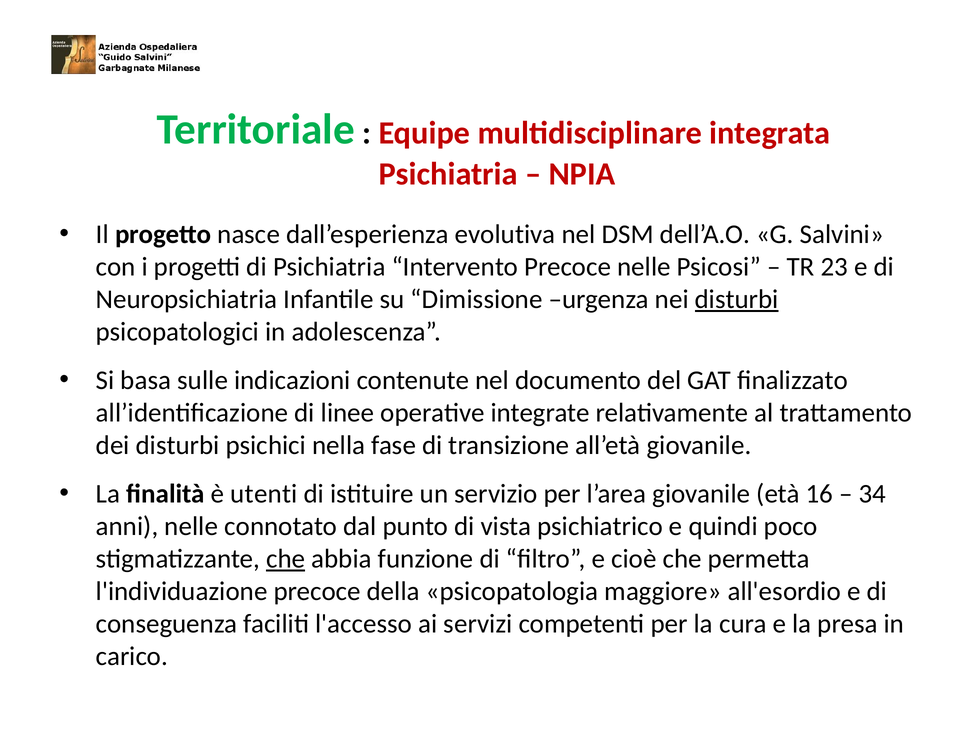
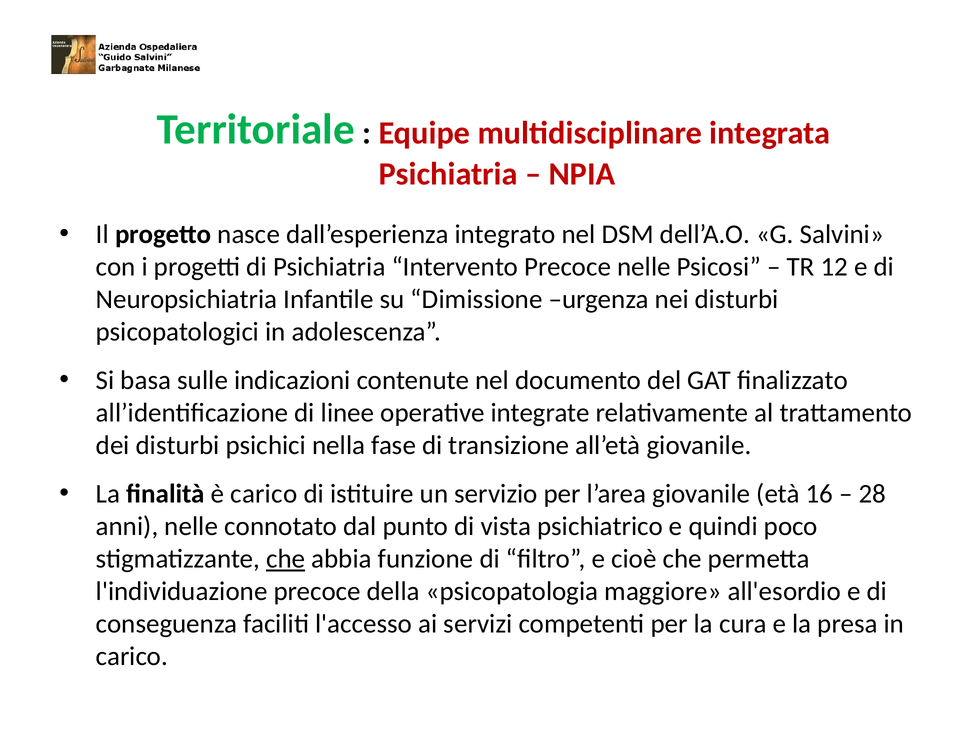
evolutiva: evolutiva -> integrato (505, 234)
23: 23 -> 12 (834, 267)
disturbi underline: present -> none (737, 299)
è utenti: utenti -> carico (264, 494)
34: 34 -> 28 (872, 494)
